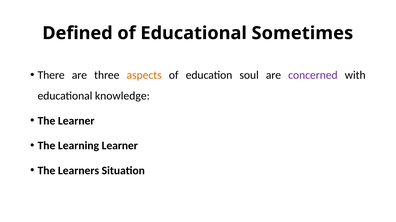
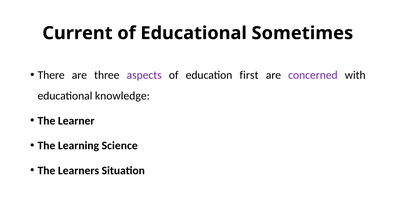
Defined: Defined -> Current (77, 33)
aspects colour: orange -> purple (144, 75)
soul: soul -> first (249, 75)
Learning Learner: Learner -> Science (120, 146)
